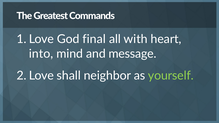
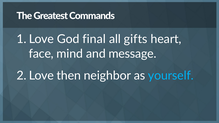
with: with -> gifts (136, 39)
into: into -> face (41, 54)
shall: shall -> then (69, 76)
yourself colour: light green -> light blue (171, 76)
